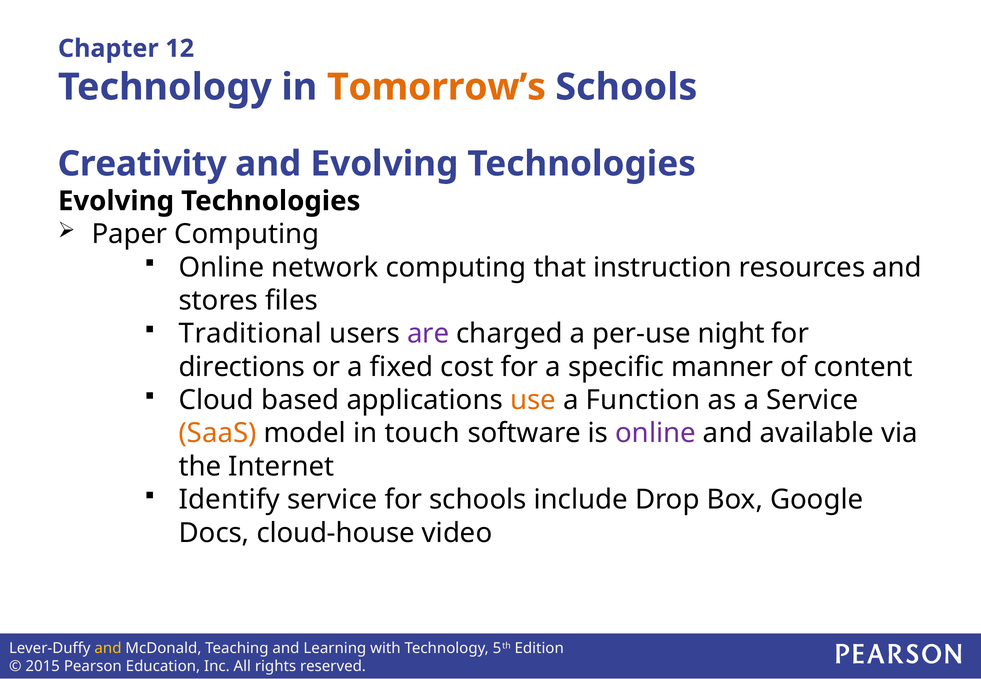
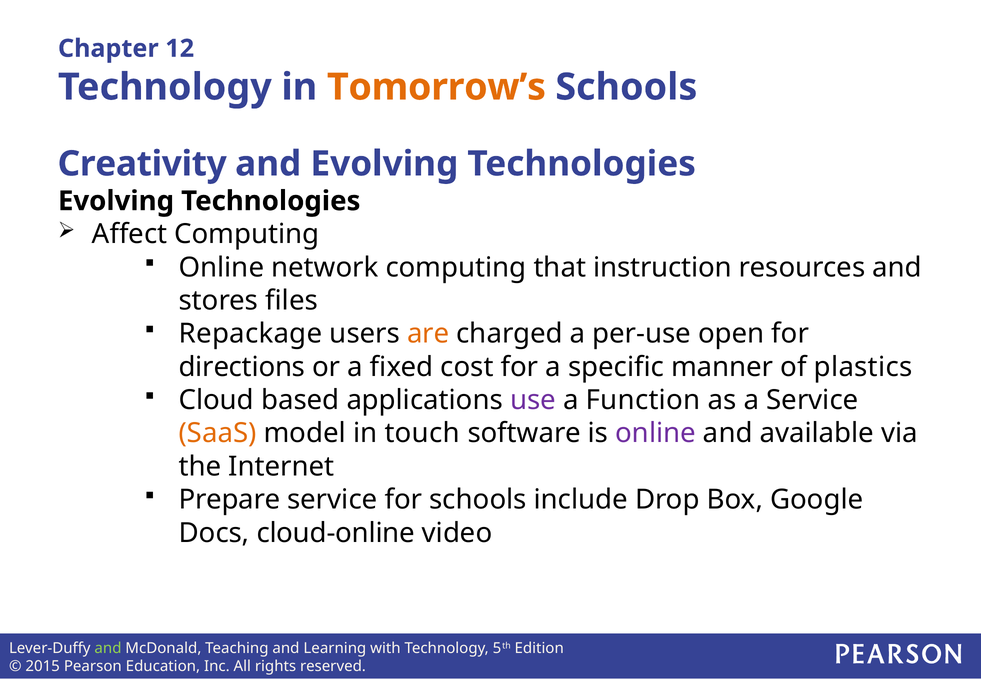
Paper: Paper -> Affect (130, 234)
Traditional: Traditional -> Repackage (250, 334)
are colour: purple -> orange (428, 334)
night: night -> open (731, 334)
content: content -> plastics (863, 367)
use colour: orange -> purple (533, 400)
Identify: Identify -> Prepare (230, 500)
cloud-house: cloud-house -> cloud-online (336, 533)
and colour: yellow -> light green (108, 648)
